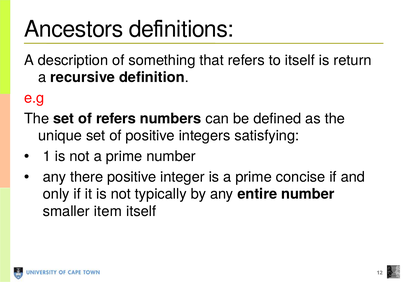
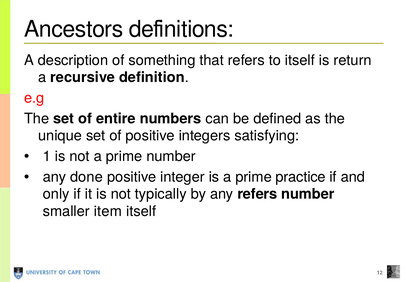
of refers: refers -> entire (116, 119)
there: there -> done (87, 177)
concise: concise -> practice (301, 177)
any entire: entire -> refers (257, 194)
